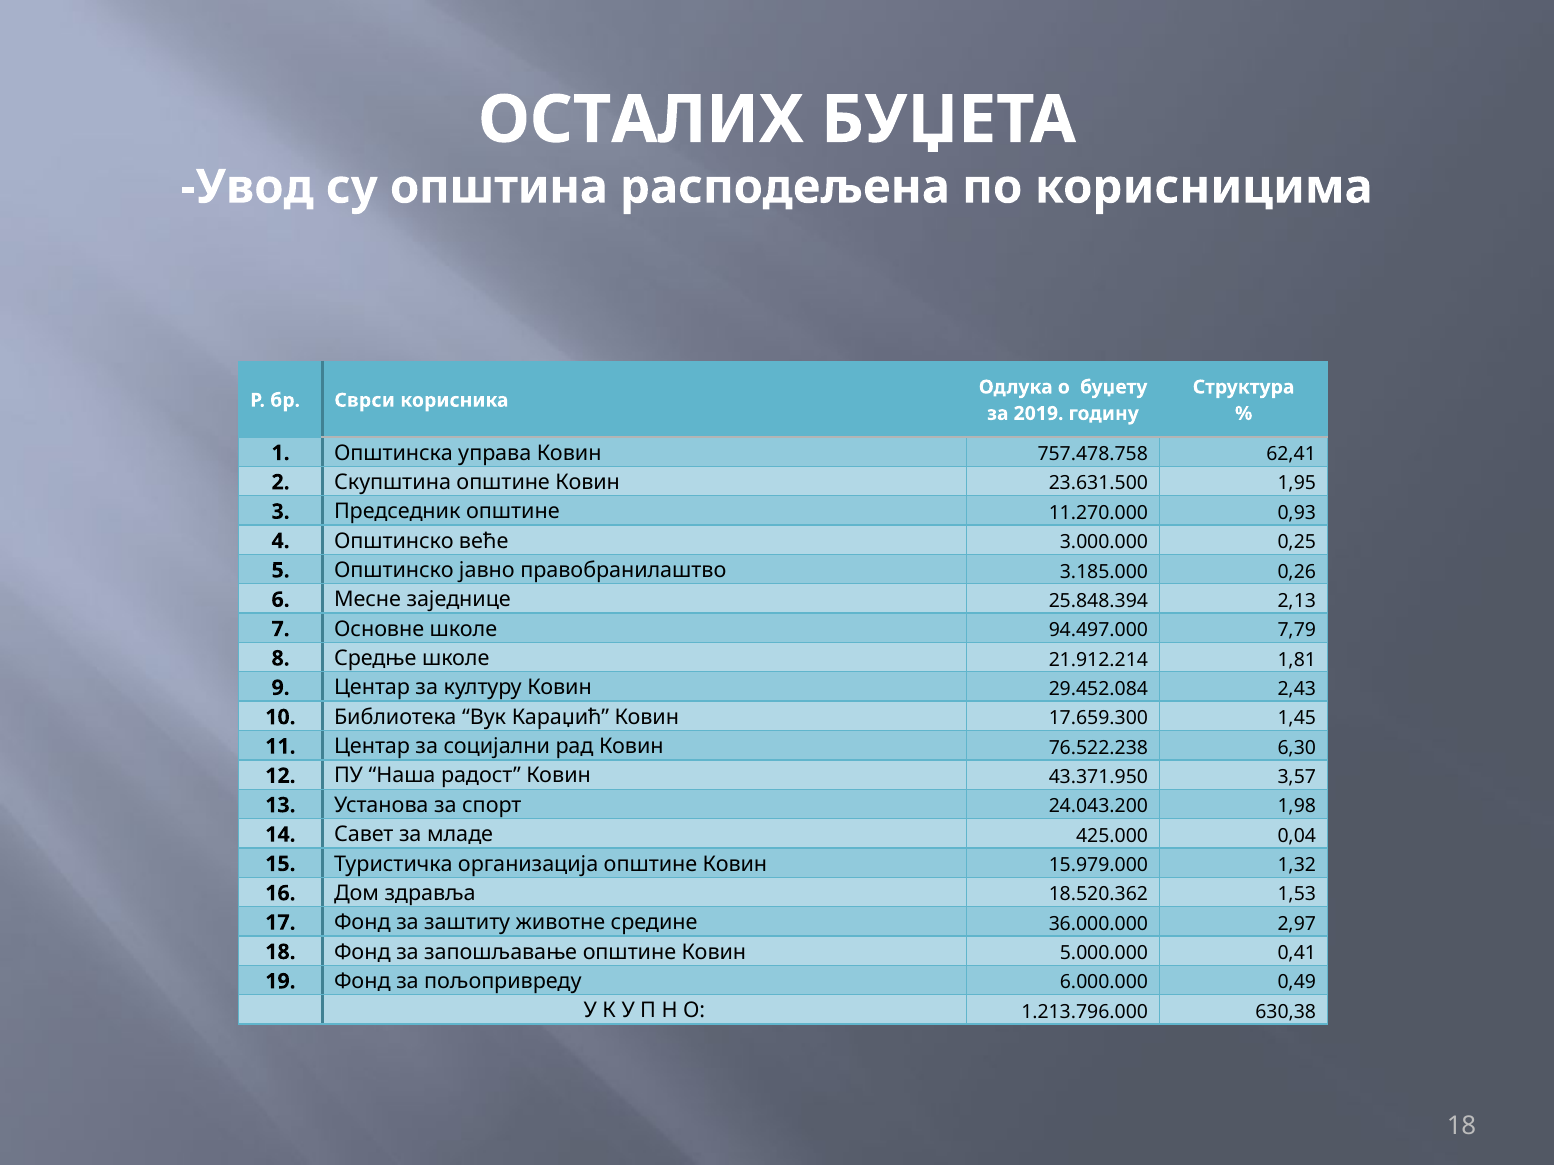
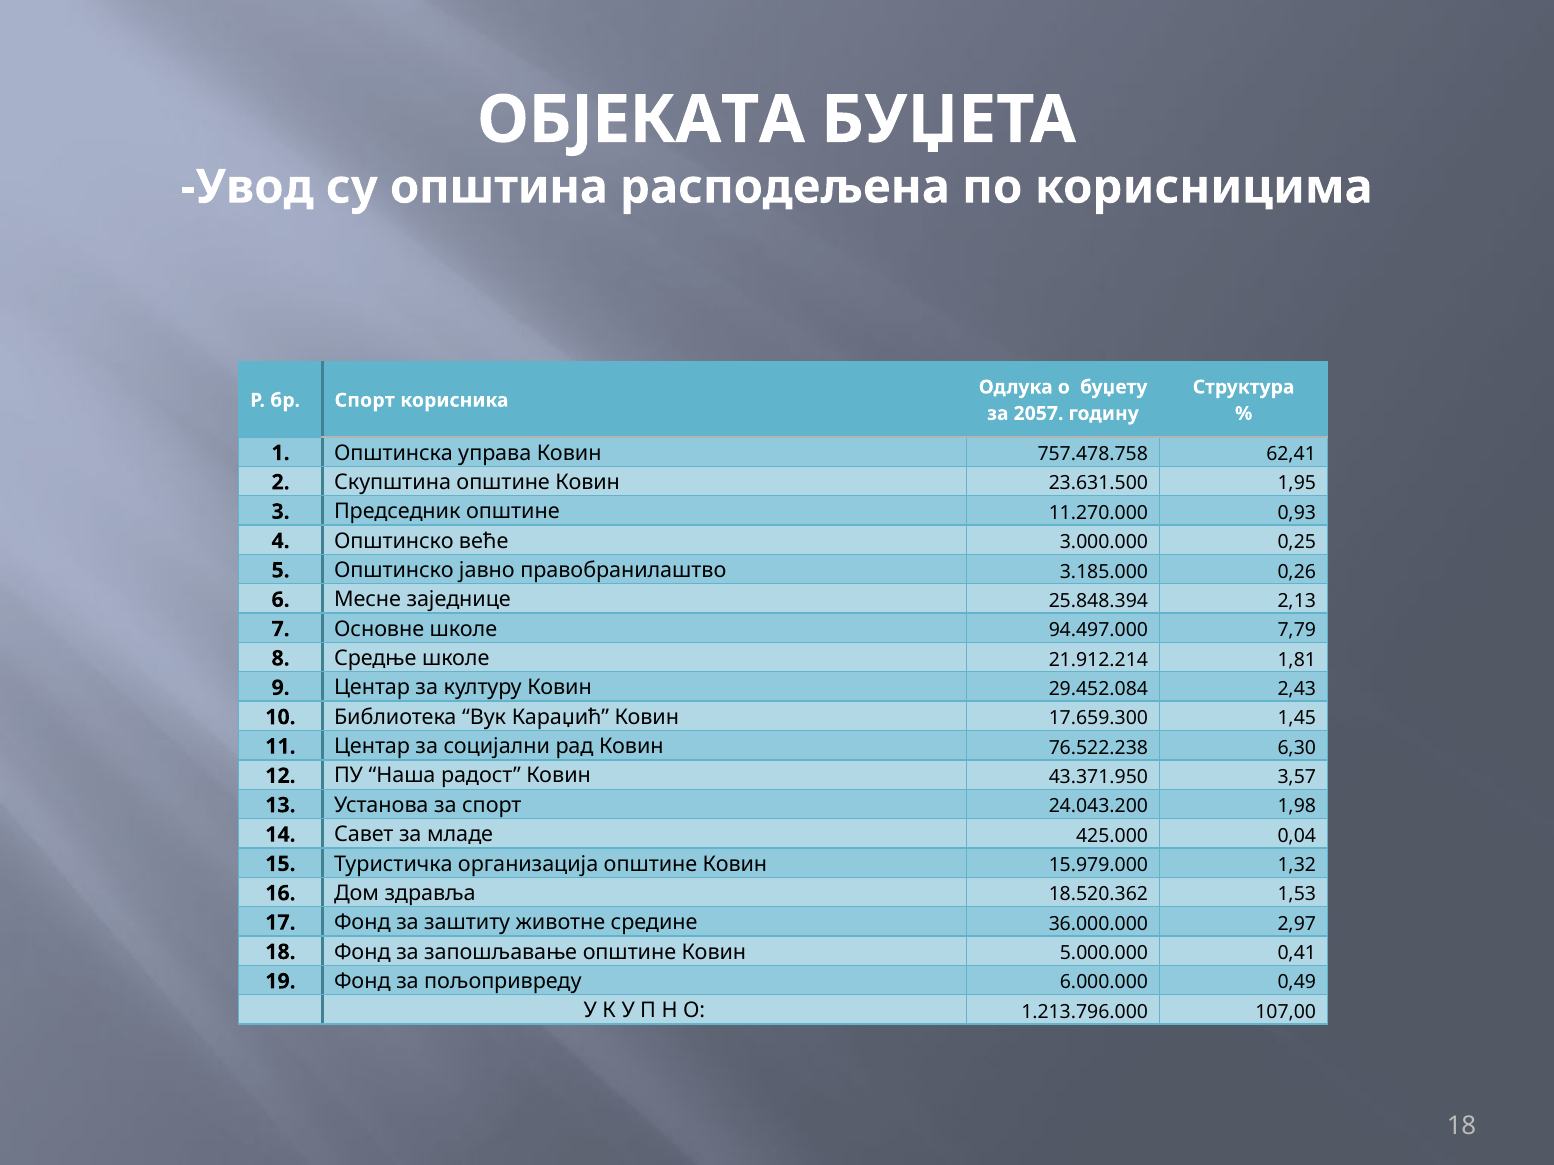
ОСТАЛИХ: ОСТАЛИХ -> ОБЈЕКАТА (641, 120)
бр Сврси: Сврси -> Спорт (365, 400)
2019: 2019 -> 2057 (1039, 414)
630,38: 630,38 -> 107,00 (1286, 1012)
